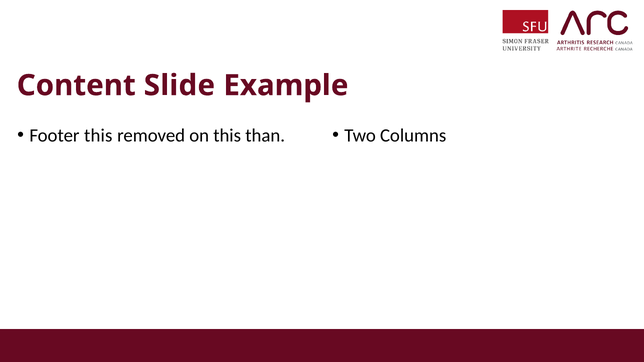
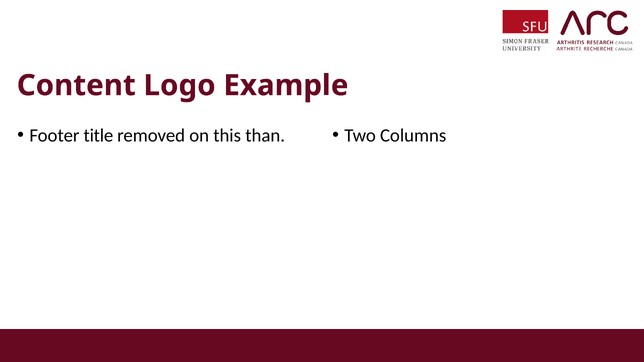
Slide: Slide -> Logo (180, 86)
Footer this: this -> title (98, 135)
